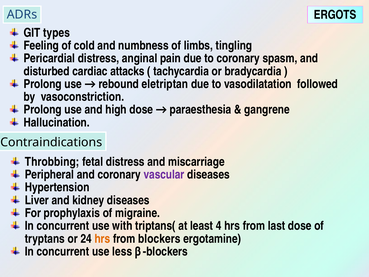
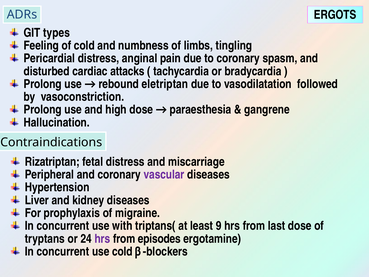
Throbbing: Throbbing -> Rizatriptan (52, 162)
4: 4 -> 9 (219, 226)
hrs colour: orange -> purple (102, 238)
blockers: blockers -> episodes (159, 238)
use less: less -> cold (122, 251)
